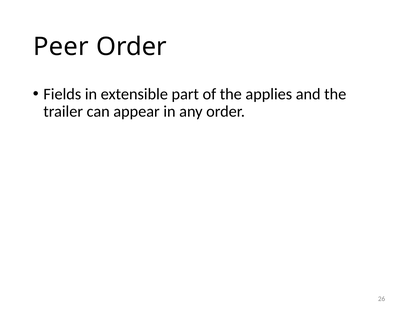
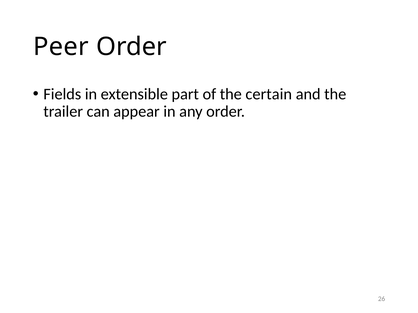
applies: applies -> certain (269, 94)
